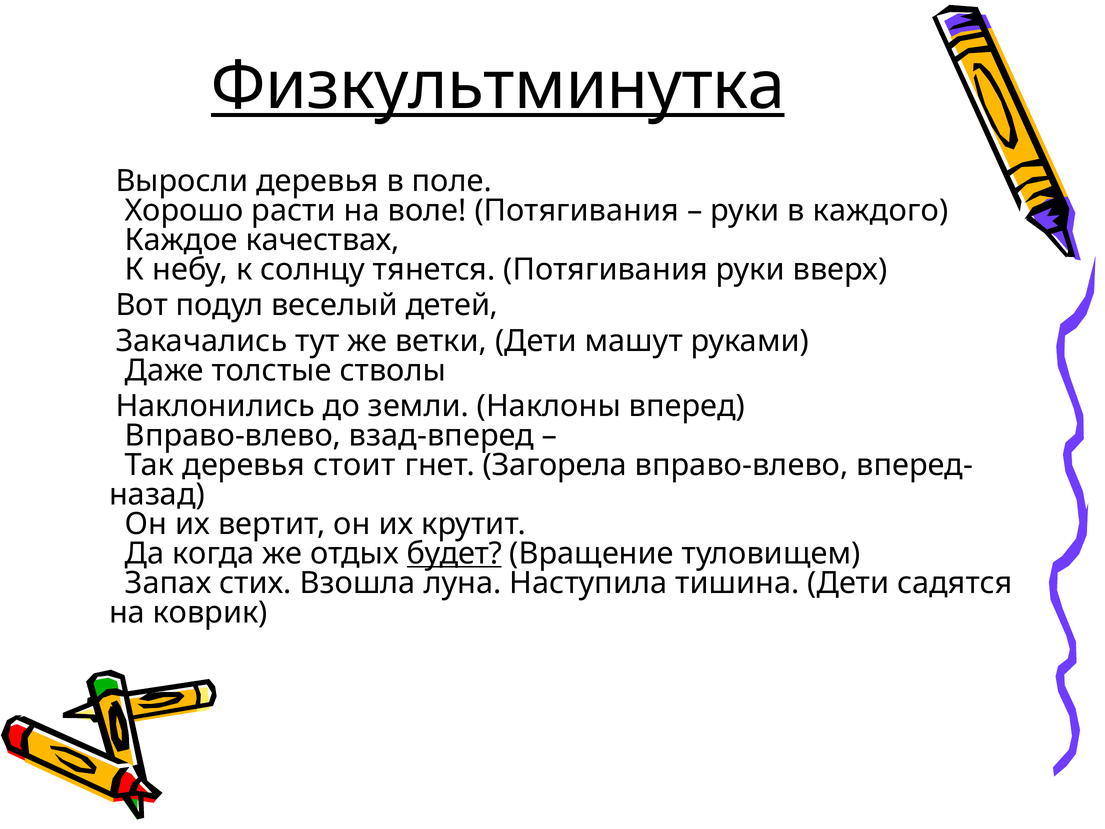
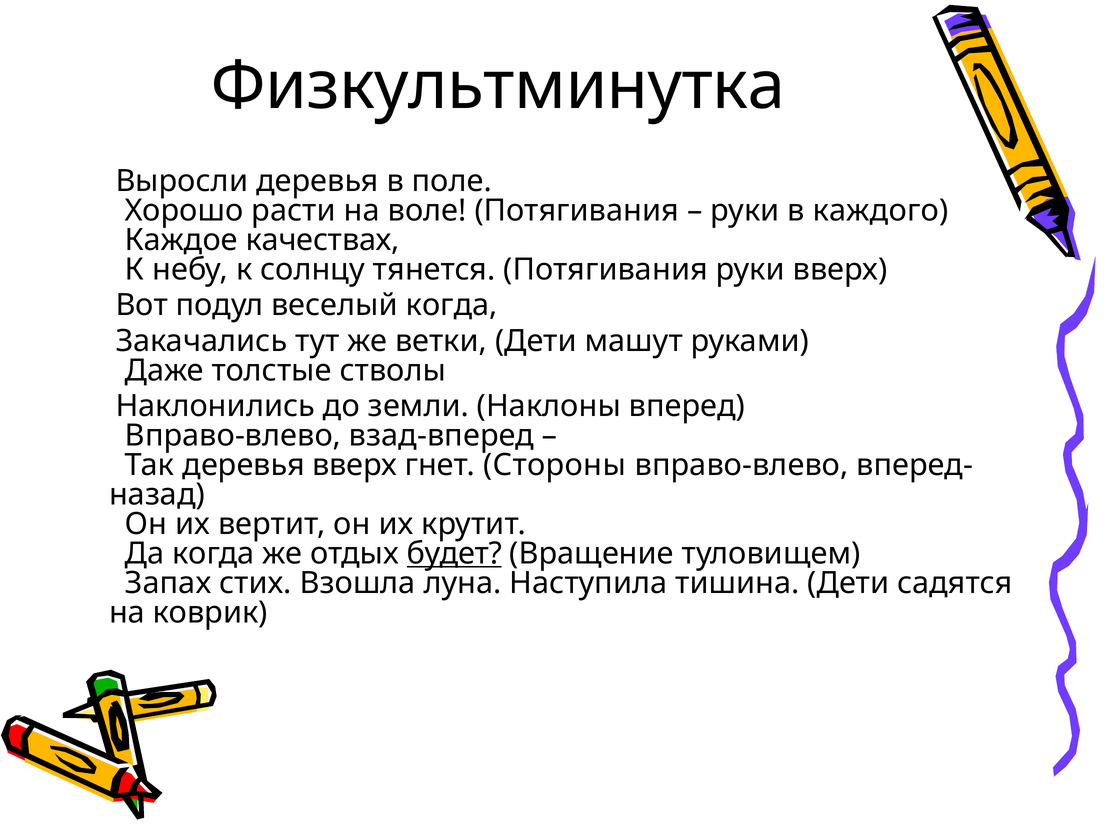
Физкультминутка underline: present -> none (498, 86)
веселый детей: детей -> когда (452, 305)
деревья стоит: стоит -> вверх (355, 465)
Загорела: Загорела -> Стороны (555, 465)
